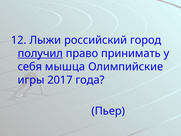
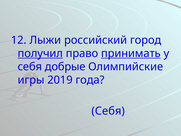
принимать underline: none -> present (131, 53)
мышца: мышца -> добрые (65, 67)
2017: 2017 -> 2019 (60, 80)
Пьер: Пьер -> Себя (108, 111)
